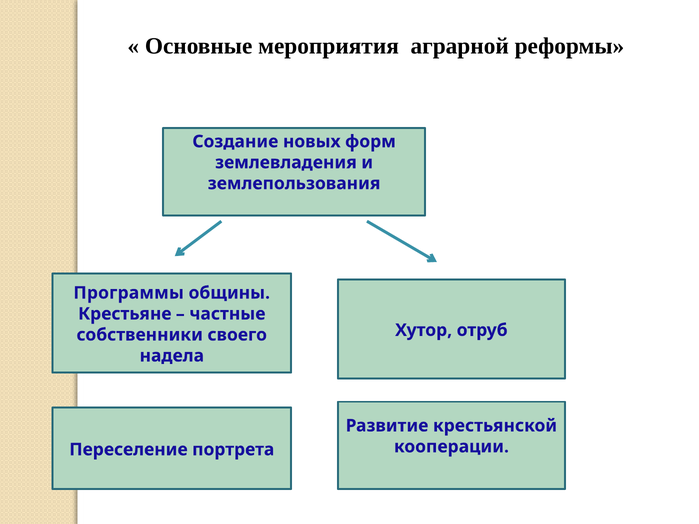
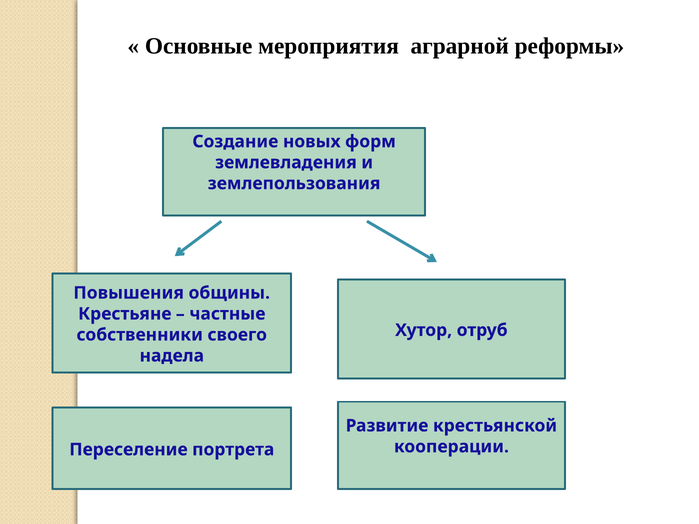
Программы: Программы -> Повышения (129, 293)
